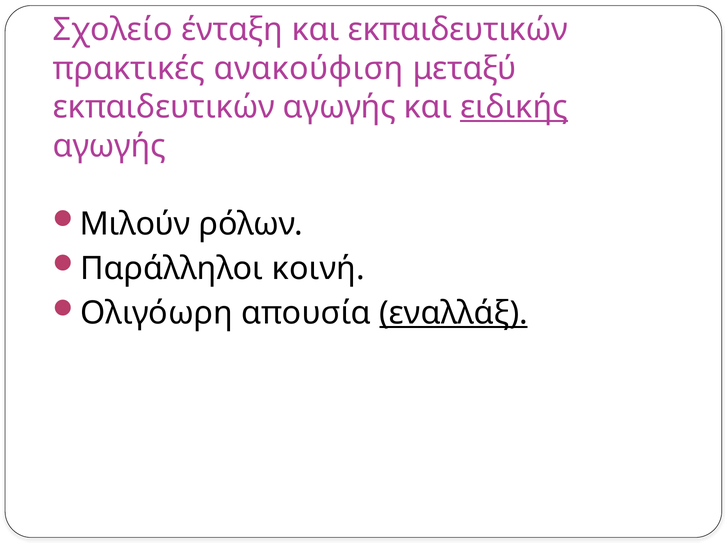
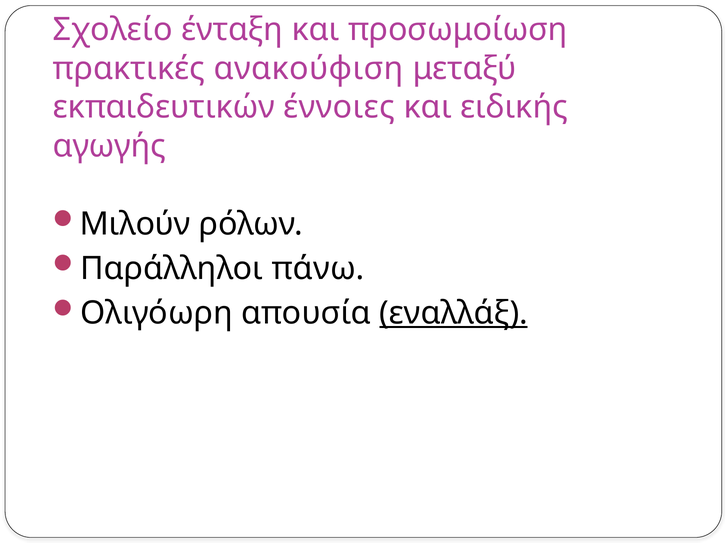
και εκπαιδευτικών: εκπαιδευτικών -> προσωμοίωση (458, 30)
εκπαιδευτικών αγωγής: αγωγής -> έννοιες (339, 107)
ειδικής underline: present -> none (514, 107)
κοινή: κοινή -> πάνω (318, 269)
